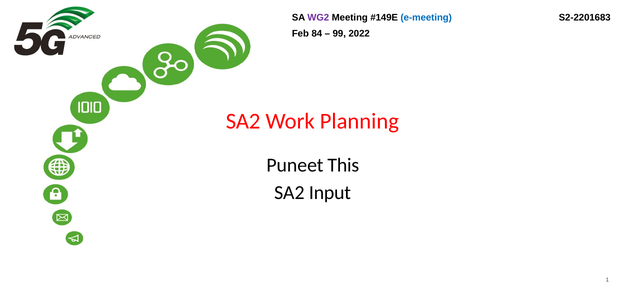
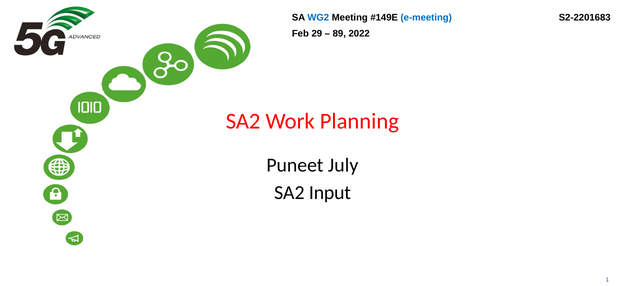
WG2 colour: purple -> blue (318, 18)
84: 84 -> 29 (317, 34)
99: 99 -> 89 (339, 34)
This: This -> July (343, 165)
